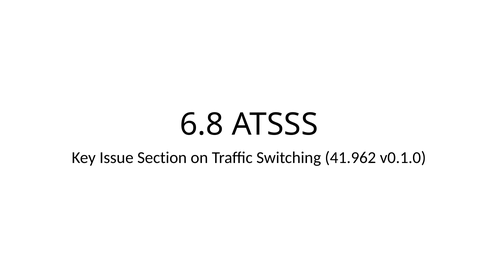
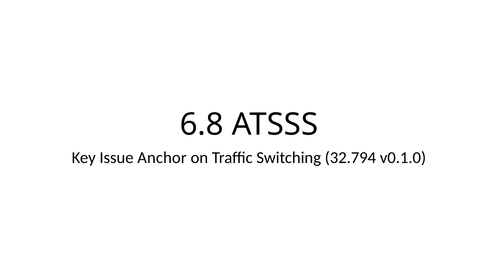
Section: Section -> Anchor (162, 158)
41.962: 41.962 -> 32.794 (350, 158)
